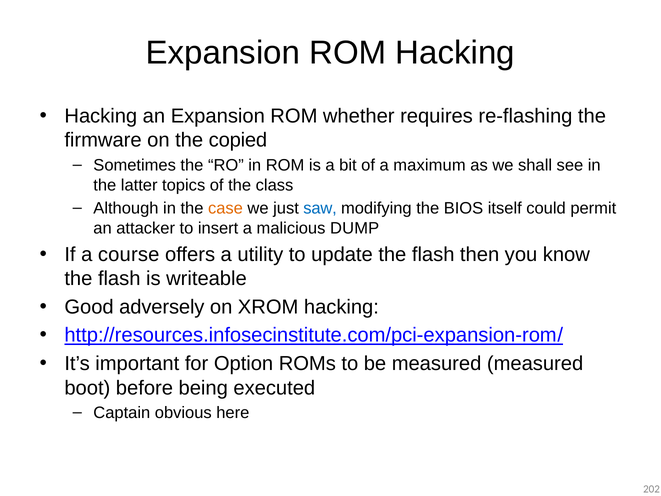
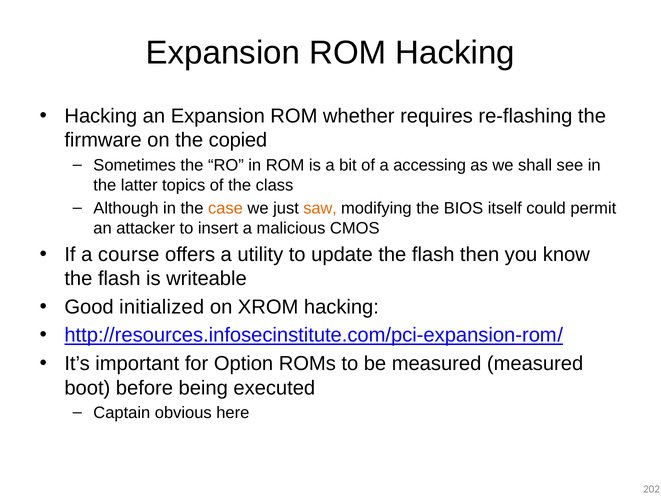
maximum: maximum -> accessing (430, 165)
saw colour: blue -> orange (320, 208)
DUMP: DUMP -> CMOS (355, 228)
adversely: adversely -> initialized (162, 307)
